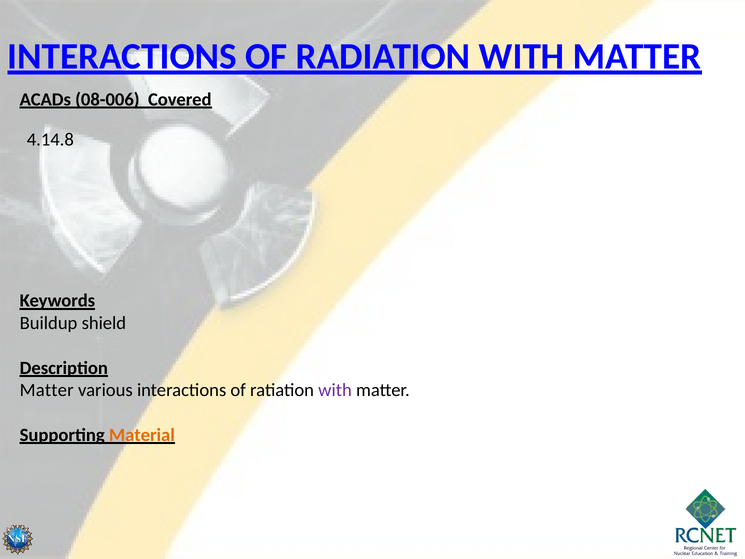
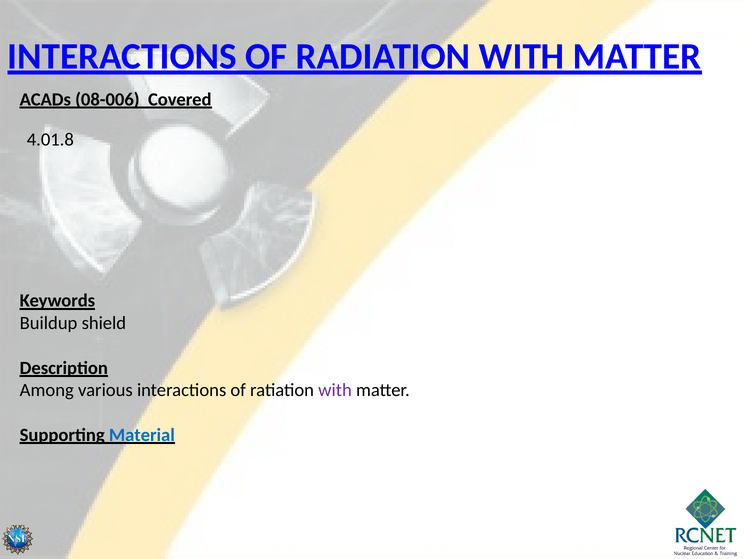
4.14.8: 4.14.8 -> 4.01.8 (50, 139)
Matter: Matter -> Among (47, 390)
Material colour: orange -> blue (142, 435)
